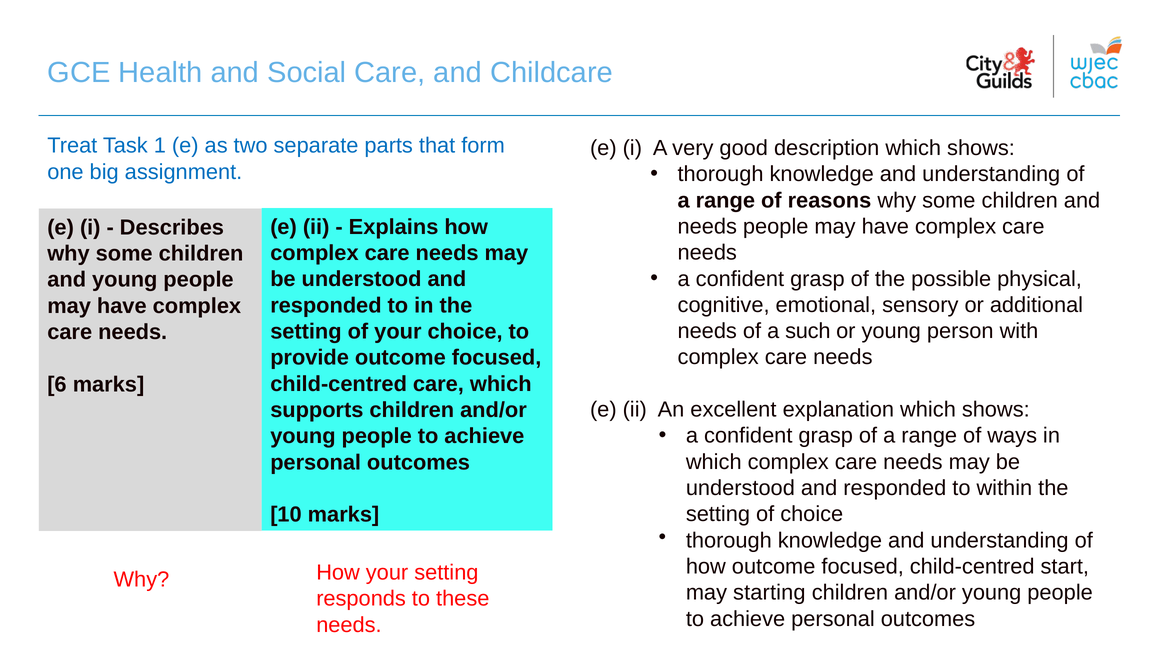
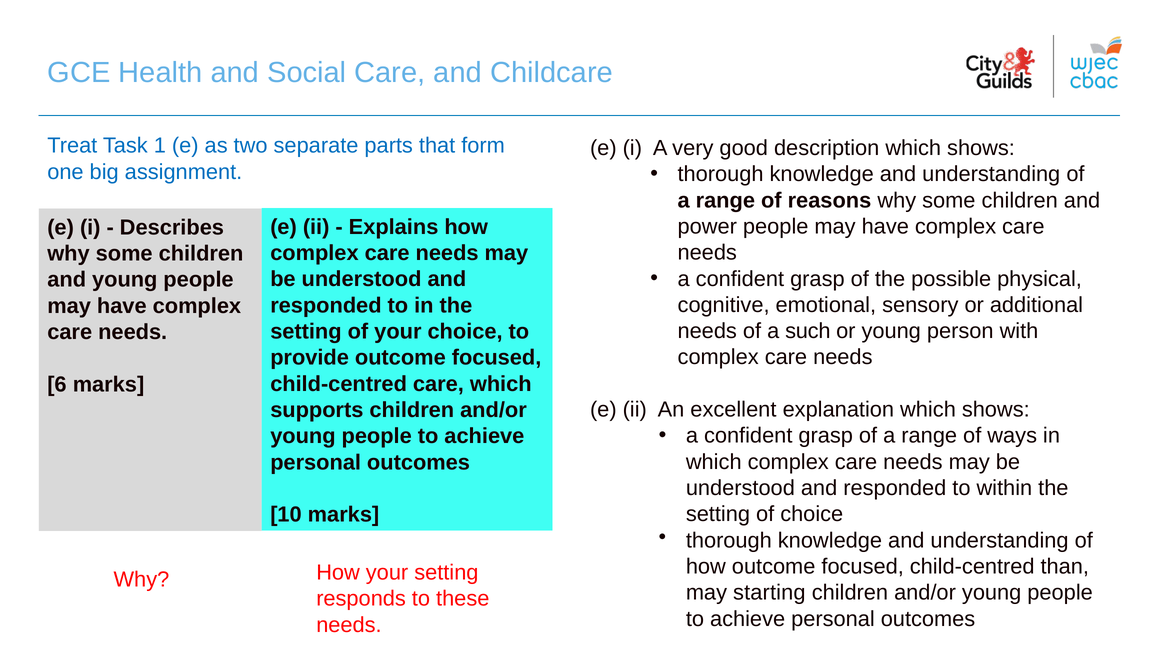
needs: needs -> power (707, 227)
start: start -> than (1065, 567)
